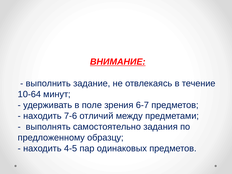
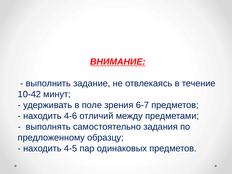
10-64: 10-64 -> 10-42 (29, 94)
7-6: 7-6 -> 4-6 (71, 116)
